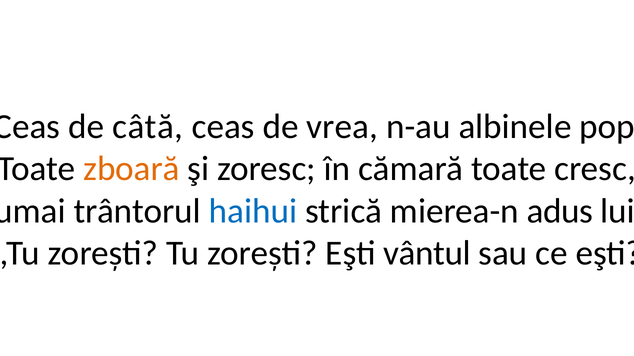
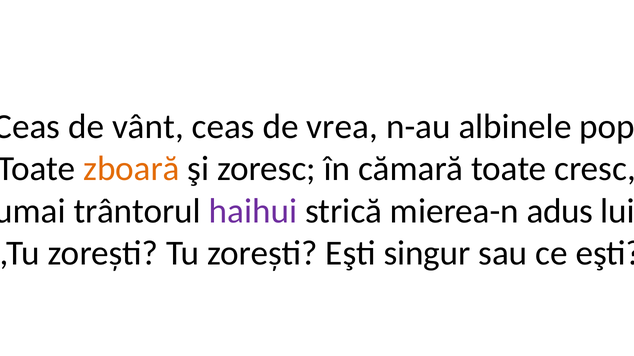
câtă: câtă -> vânt (148, 127)
haihui colour: blue -> purple (253, 211)
vântul: vântul -> singur (427, 254)
